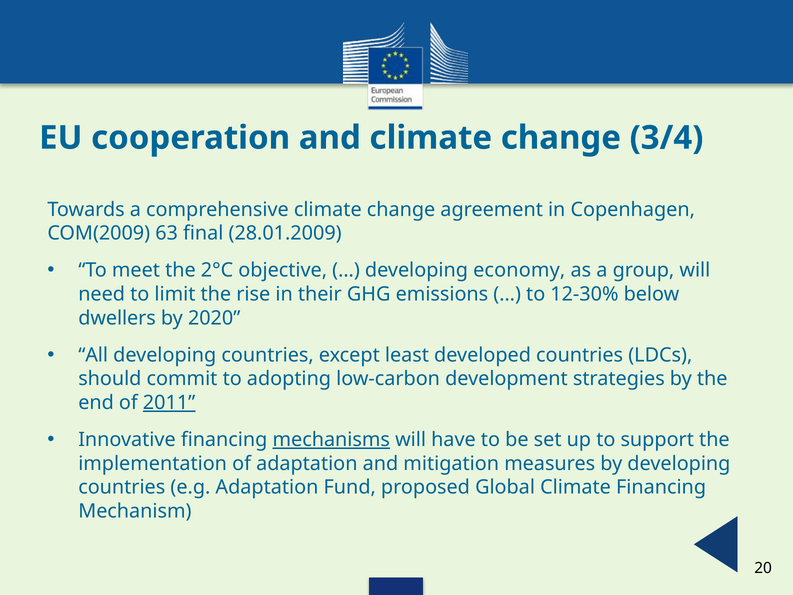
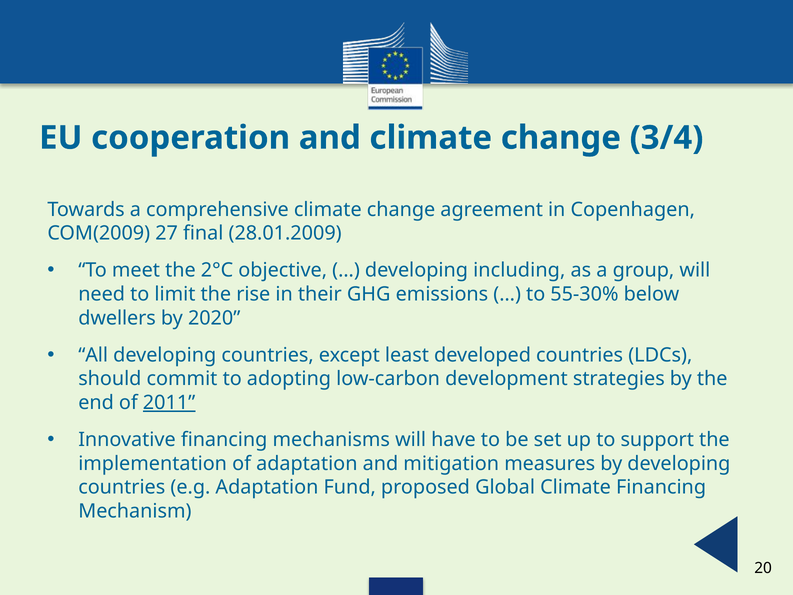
63: 63 -> 27 (167, 233)
economy: economy -> including (519, 270)
12-30%: 12-30% -> 55-30% (584, 294)
mechanisms underline: present -> none (331, 440)
